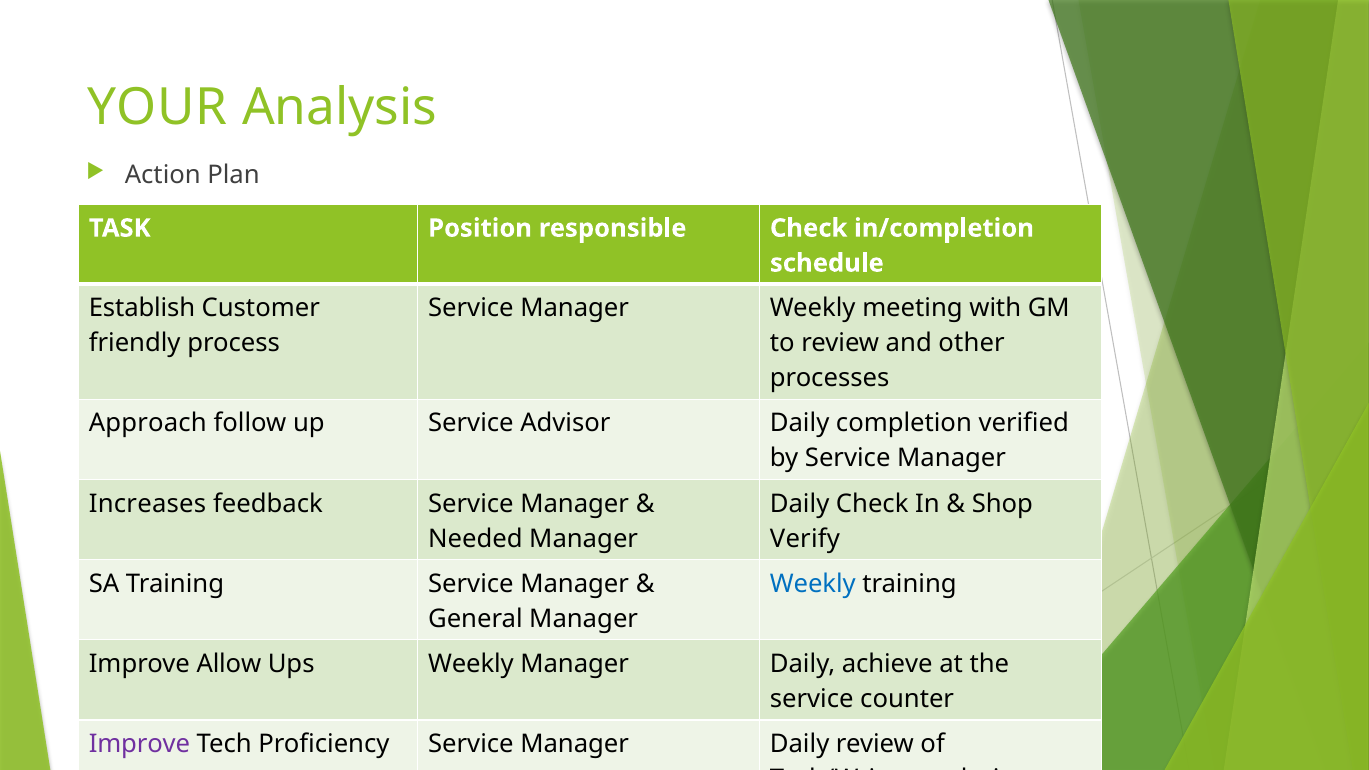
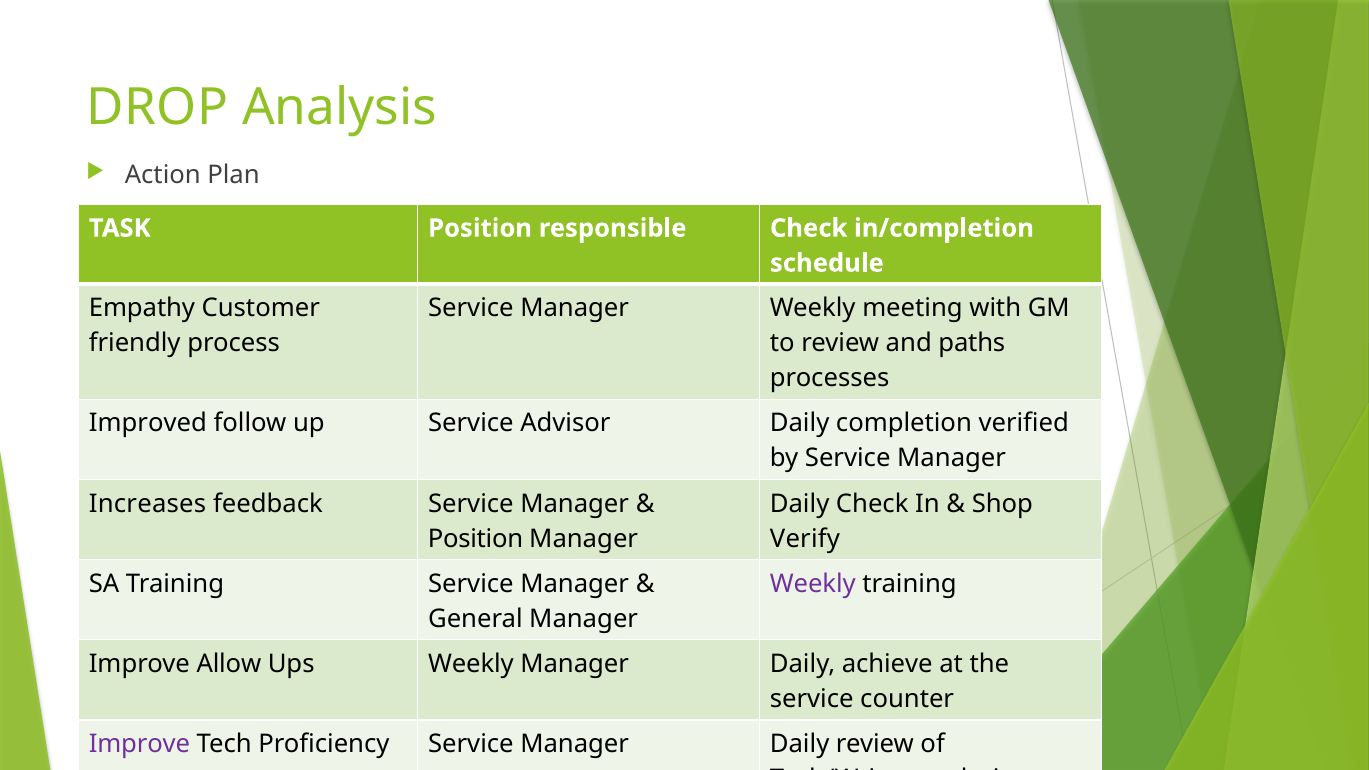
YOUR: YOUR -> DROP (157, 108)
Establish: Establish -> Empathy (142, 308)
other: other -> paths (972, 343)
Approach: Approach -> Improved (148, 423)
Needed: Needed -> Position (476, 539)
Weekly colour: blue -> purple (813, 584)
